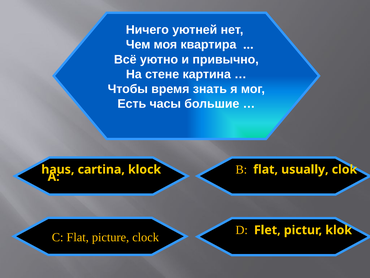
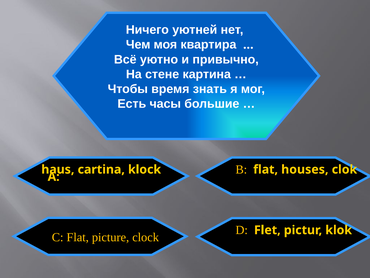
usually: usually -> houses (305, 169)
